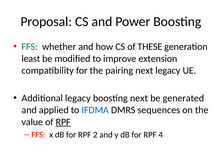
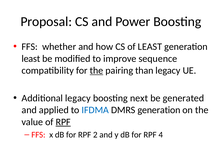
FFS colour: green -> black (30, 47)
of THESE: THESE -> LEAST (150, 47)
extension: extension -> sequence (158, 58)
the underline: none -> present (96, 70)
pairing next: next -> than (144, 70)
DMRS sequences: sequences -> generation (159, 110)
